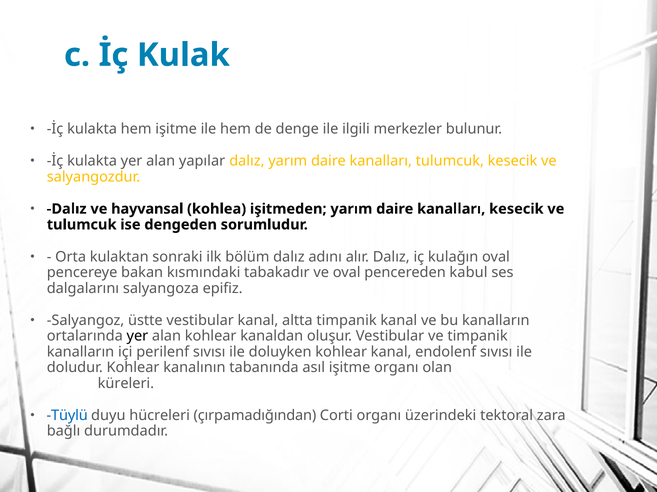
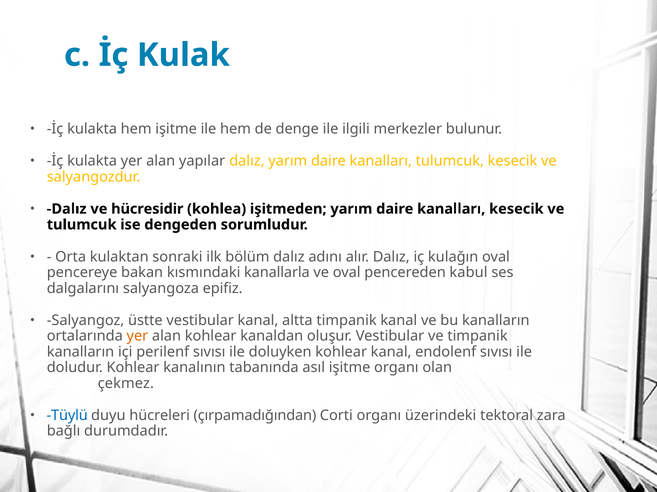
hayvansal: hayvansal -> hücresidir (147, 209)
tabakadır: tabakadır -> kanallarla (277, 273)
yer colour: black -> orange (137, 337)
küreleri: küreleri -> çekmez (126, 384)
